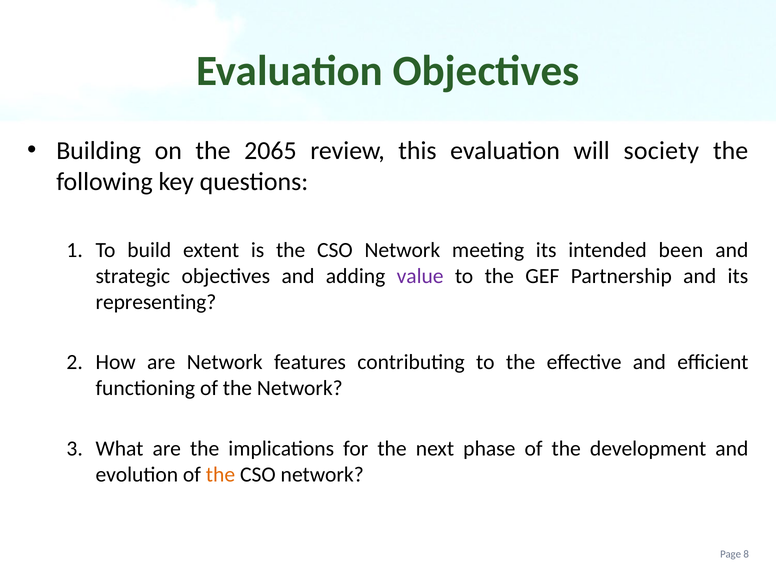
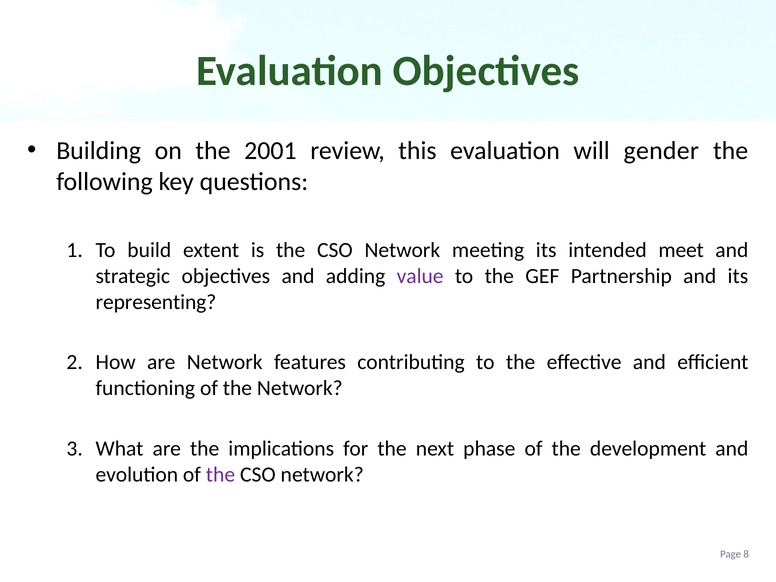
2065: 2065 -> 2001 (270, 151)
society: society -> gender (661, 151)
been: been -> meet (681, 250)
the colour: orange -> purple (220, 474)
